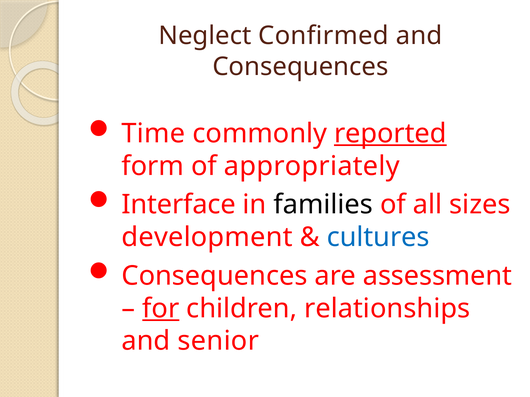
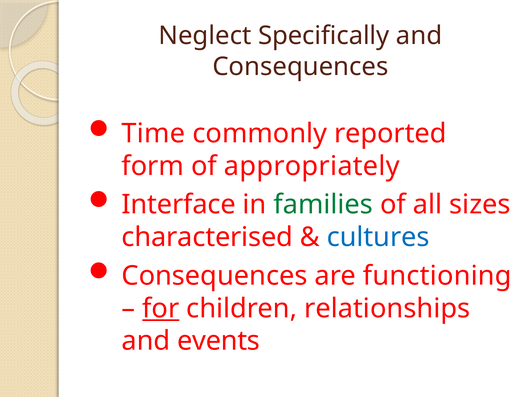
Confirmed: Confirmed -> Specifically (324, 36)
reported underline: present -> none (390, 134)
families colour: black -> green (323, 205)
development: development -> characterised (207, 238)
assessment: assessment -> functioning (437, 276)
senior: senior -> events (219, 341)
